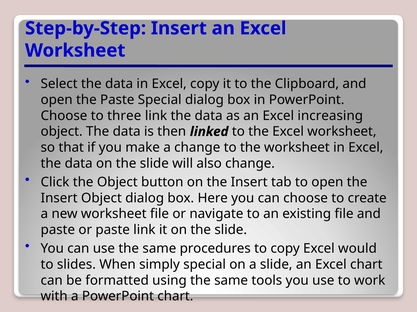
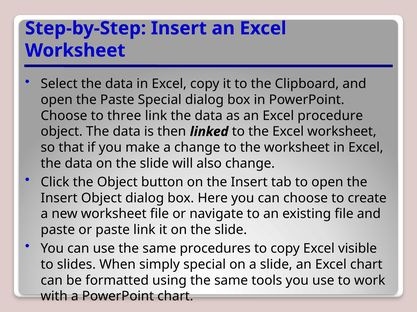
increasing: increasing -> procedure (330, 116)
would: would -> visible (358, 249)
